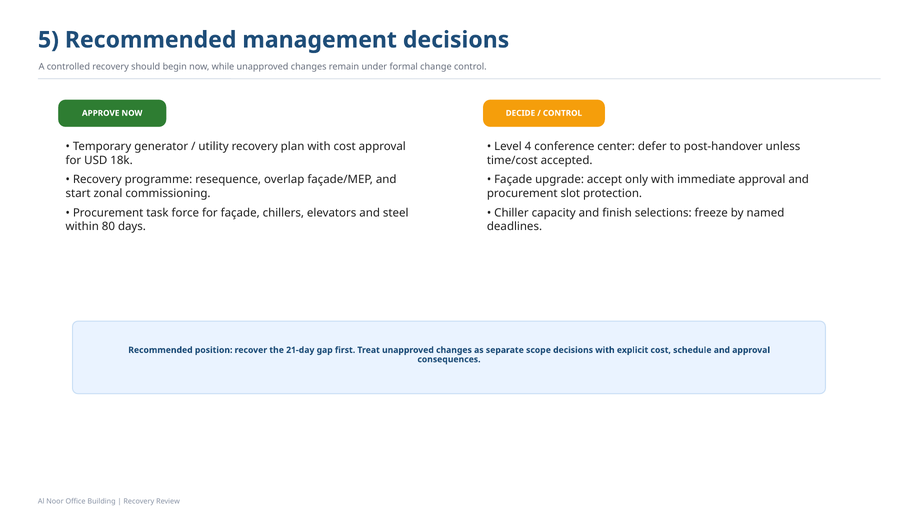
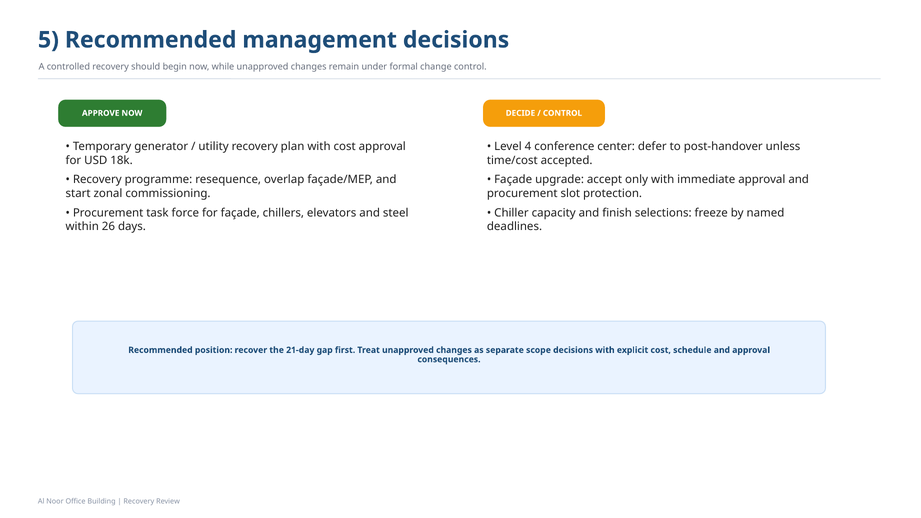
80: 80 -> 26 (108, 227)
